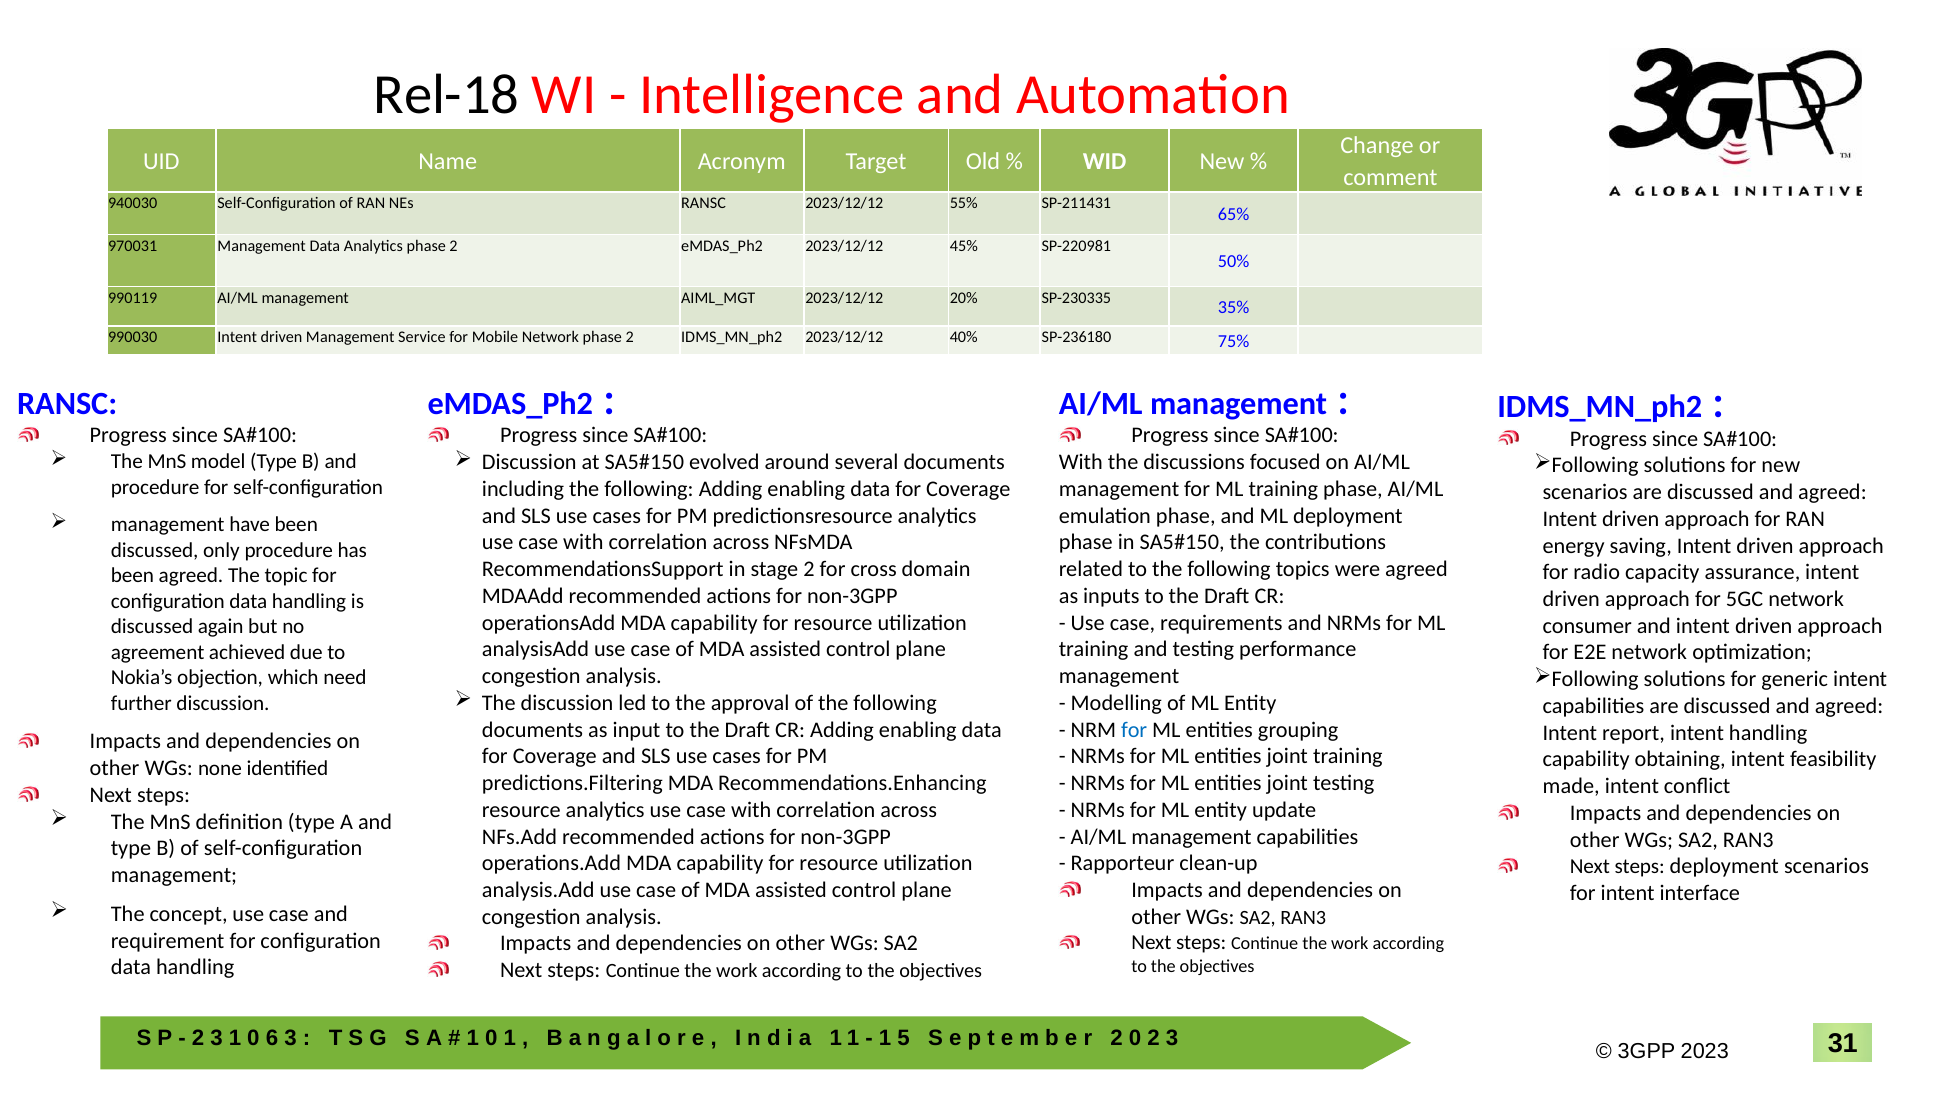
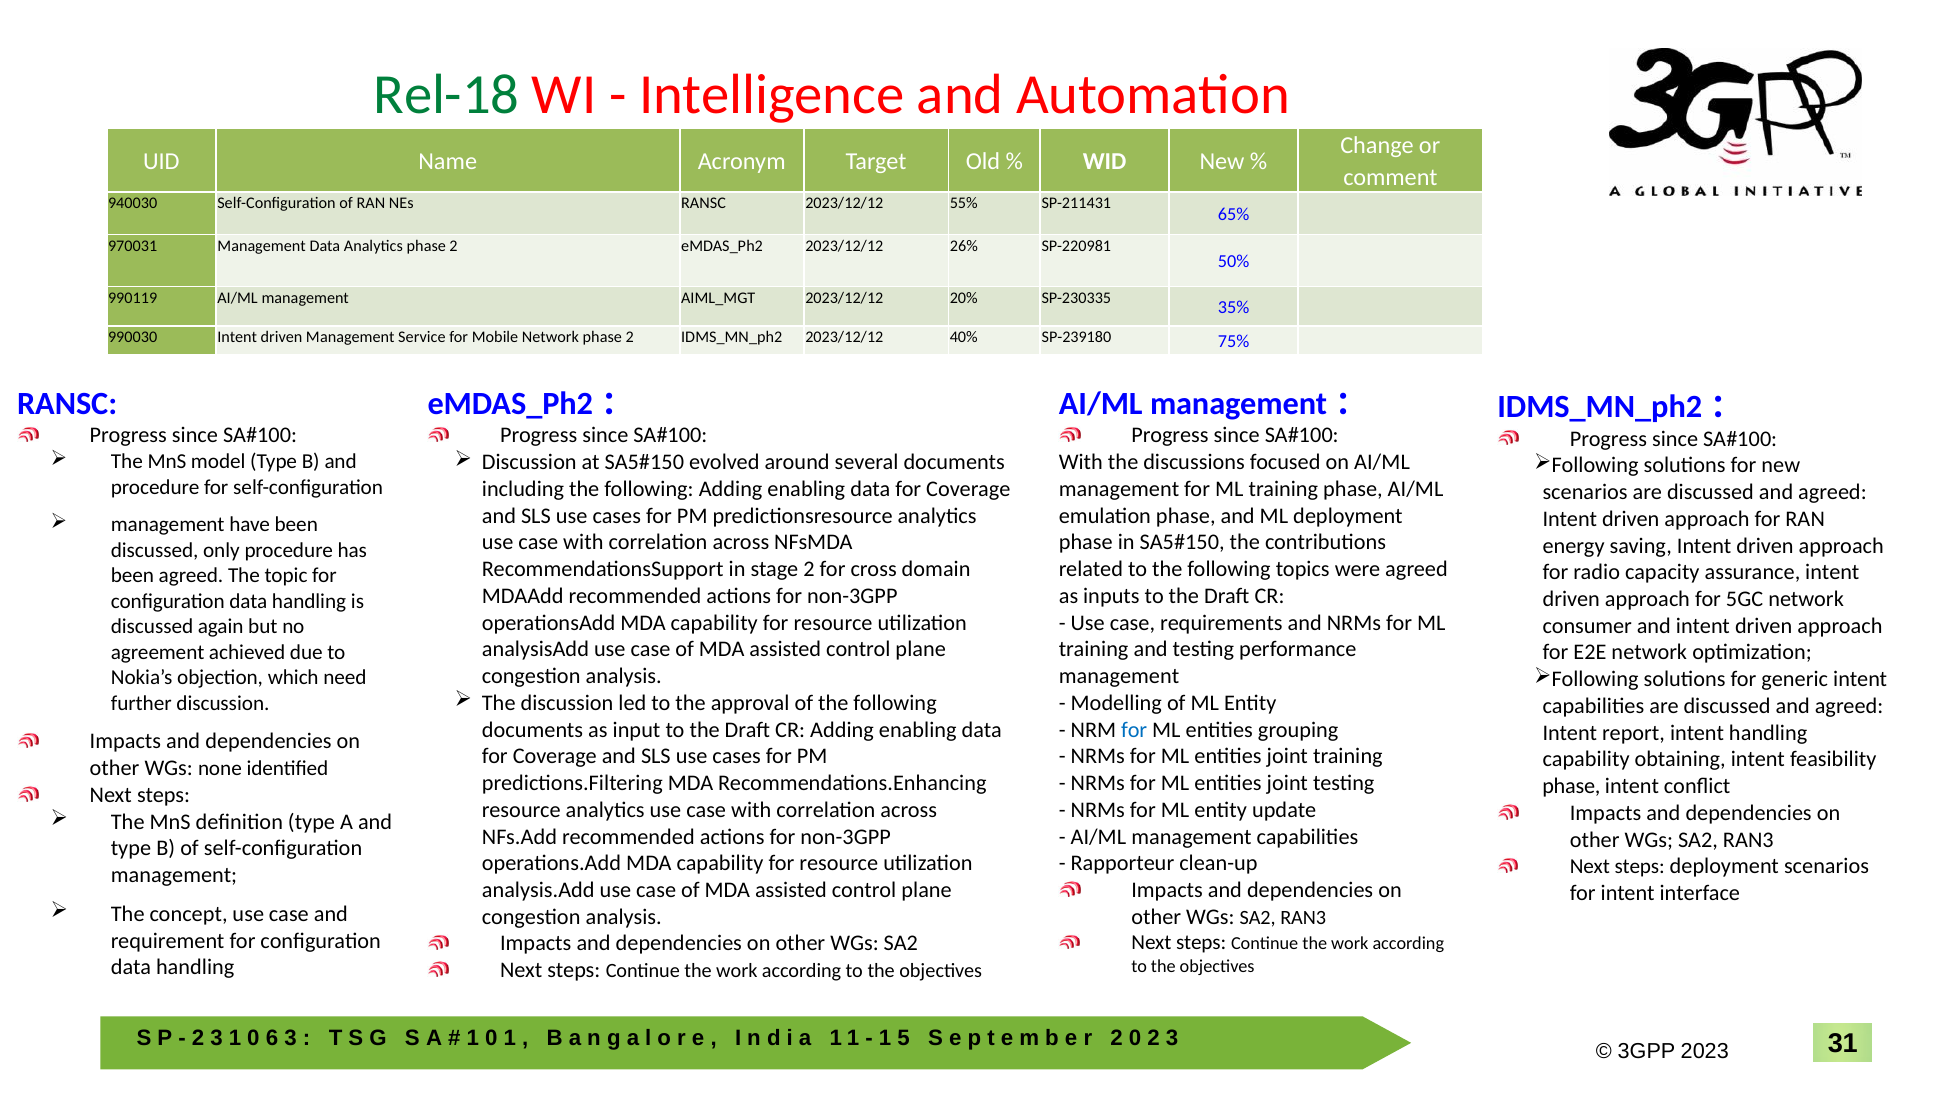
Rel-18 colour: black -> green (446, 95)
45%: 45% -> 26% (964, 246)
SP-236180: SP-236180 -> SP-239180 (1076, 337)
made: made -> phase (1571, 786)
